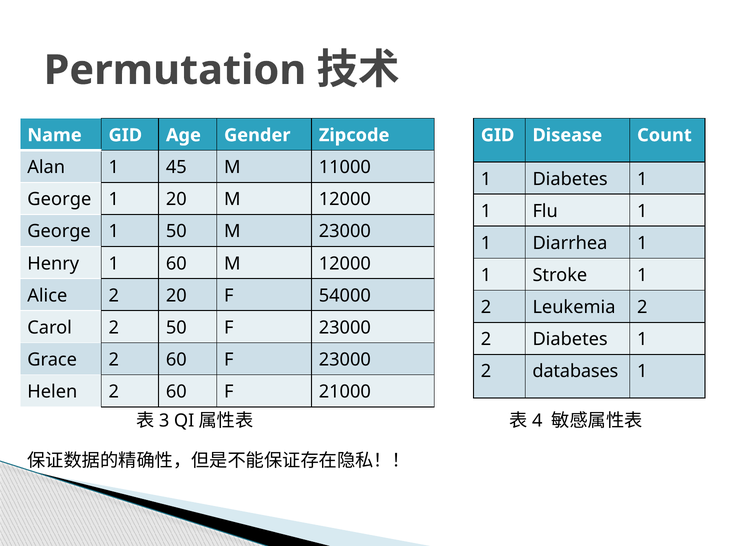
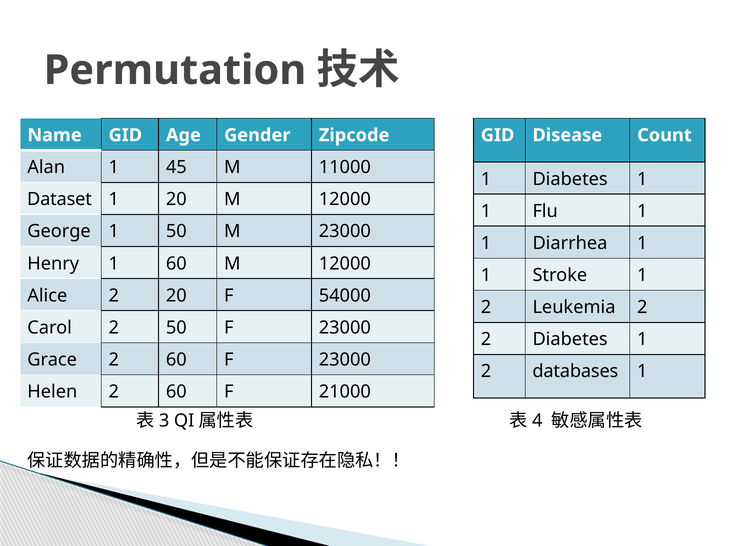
George: George -> Dataset (59, 200)
